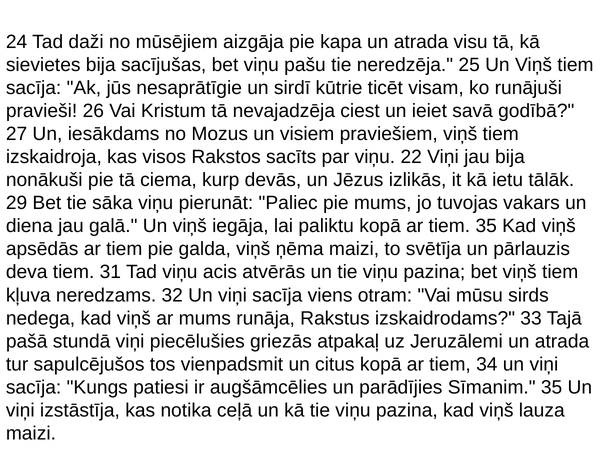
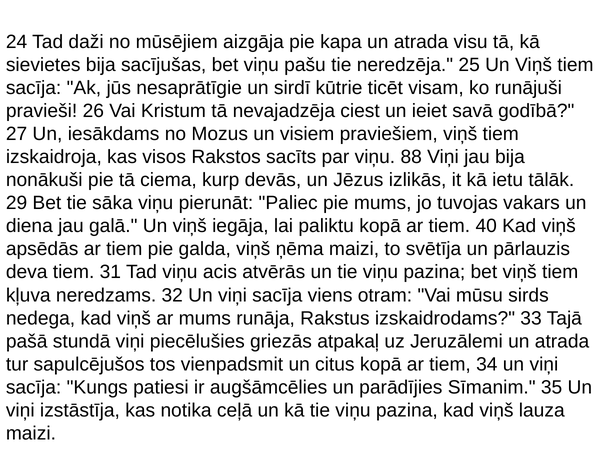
22: 22 -> 88 (411, 157)
tiem 35: 35 -> 40 (486, 226)
